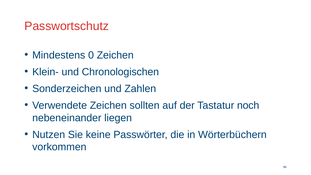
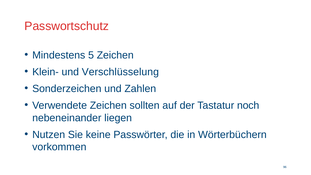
0: 0 -> 5 (91, 55)
Chronologischen: Chronologischen -> Verschlüsselung (120, 72)
